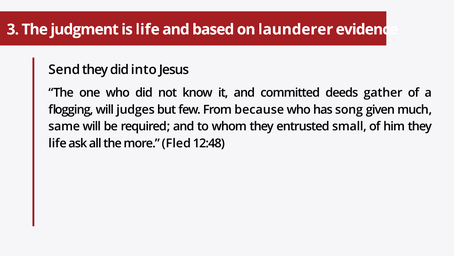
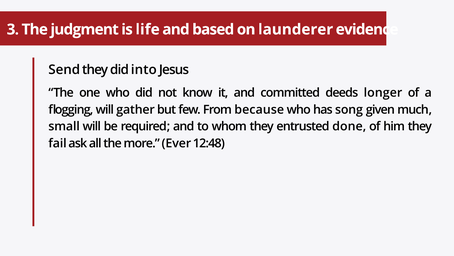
gather: gather -> longer (383, 93)
judges: judges -> gather (136, 110)
same: same -> small (64, 126)
small: small -> done (349, 126)
life: life -> fail (58, 143)
Fled: Fled -> Ever (176, 143)
